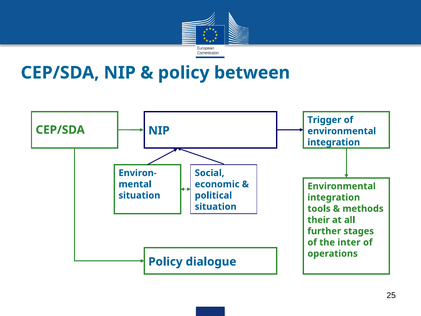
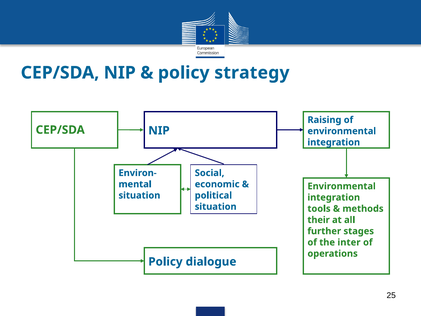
between: between -> strategy (252, 73)
Trigger: Trigger -> Raising (324, 120)
